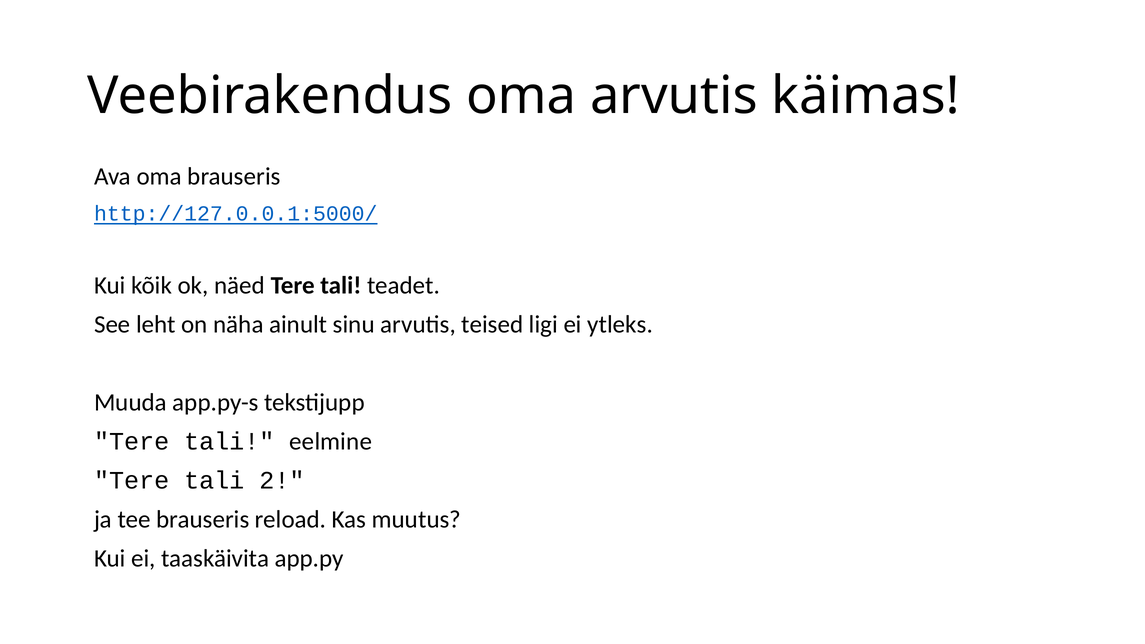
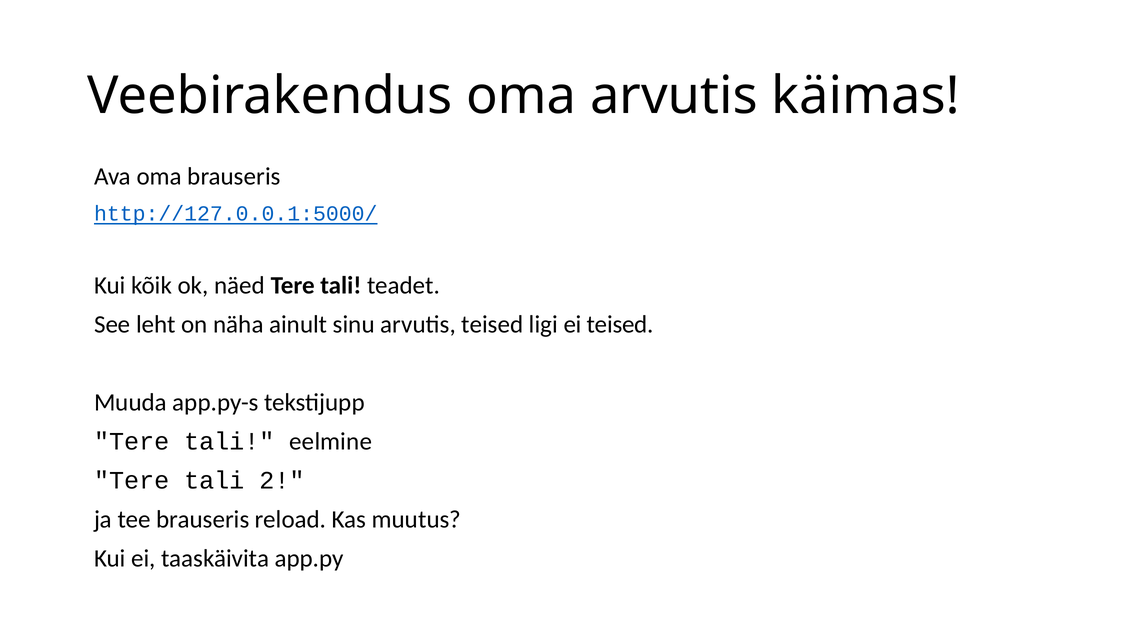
ei ytleks: ytleks -> teised (620, 325)
